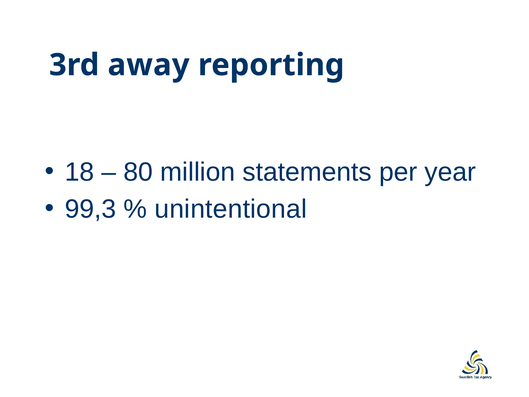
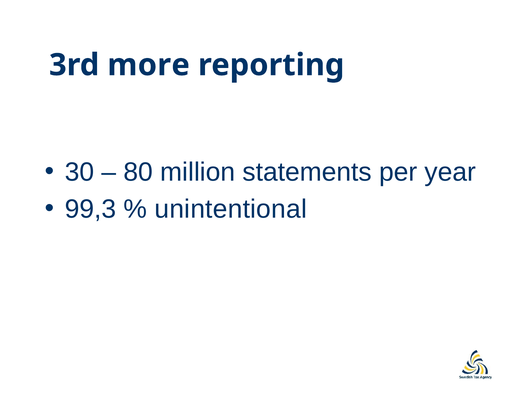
away: away -> more (149, 65)
18: 18 -> 30 (80, 172)
